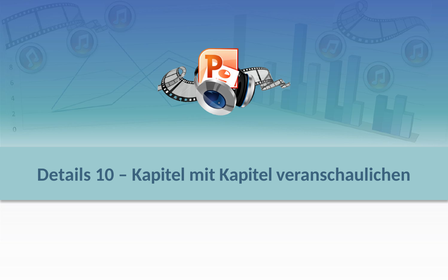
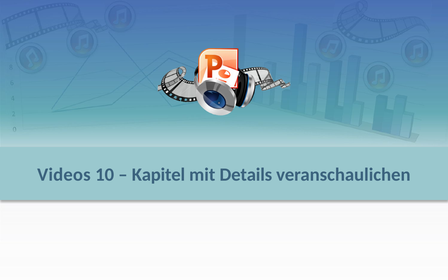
Details: Details -> Videos (64, 175)
mit Kapitel: Kapitel -> Details (246, 175)
